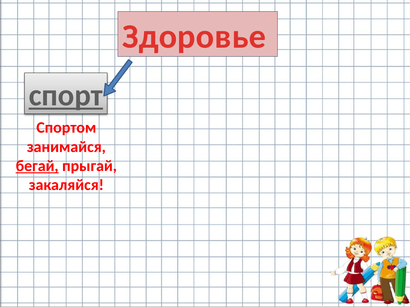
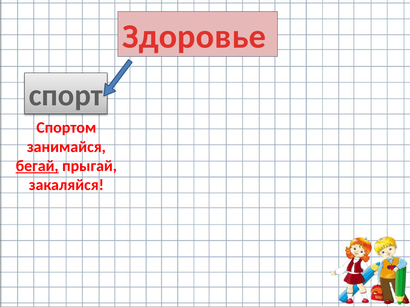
спорт underline: present -> none (66, 96)
